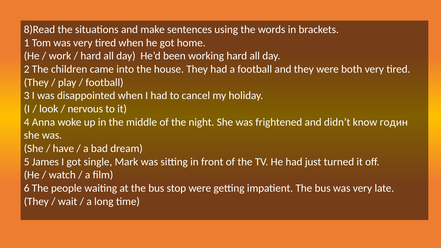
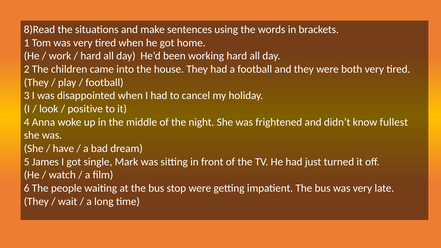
nervous: nervous -> positive (85, 109)
годин: годин -> fullest (394, 122)
